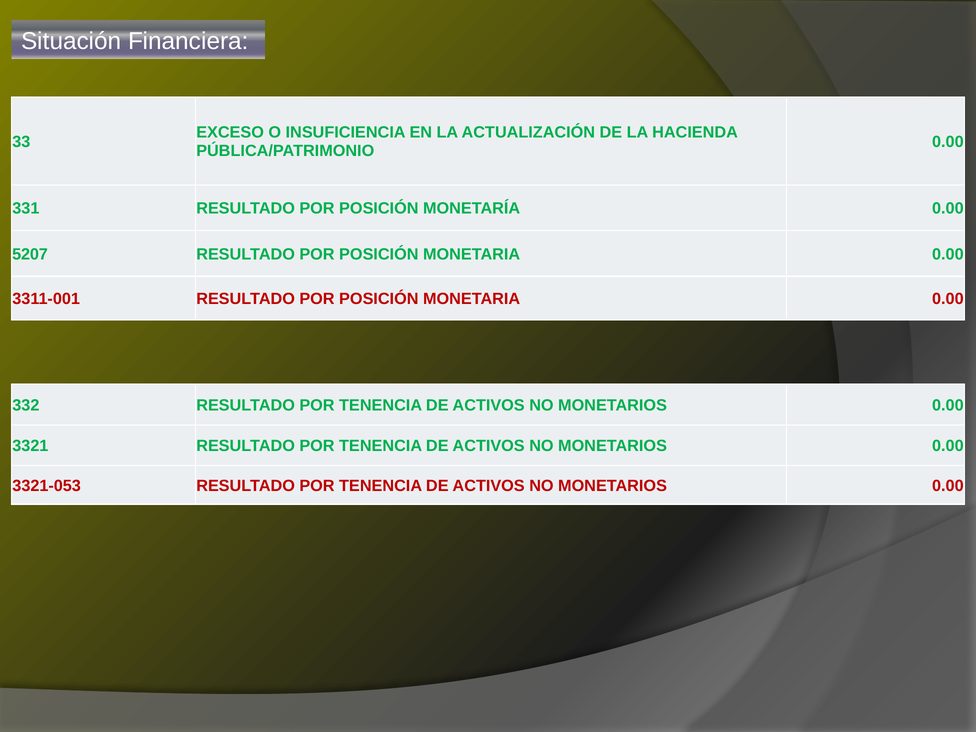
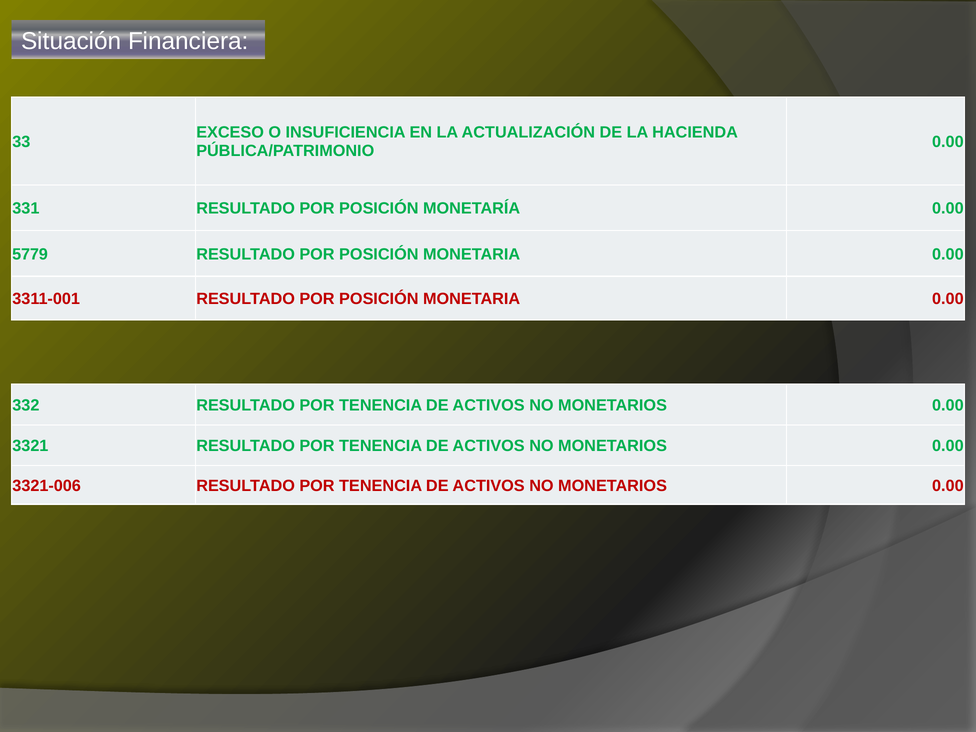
5207: 5207 -> 5779 (30, 254)
3321-053: 3321-053 -> 3321-006 (47, 486)
